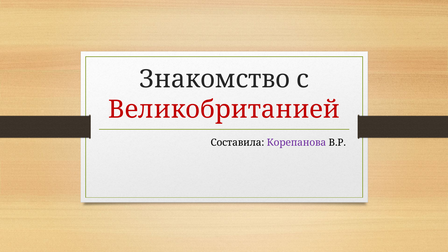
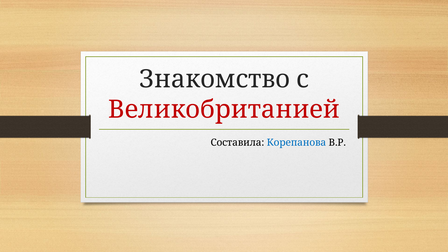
Корепанова colour: purple -> blue (296, 143)
